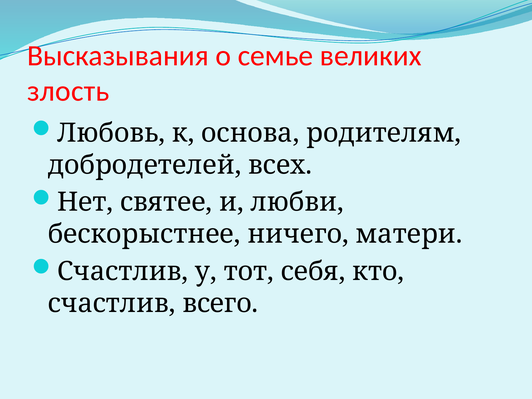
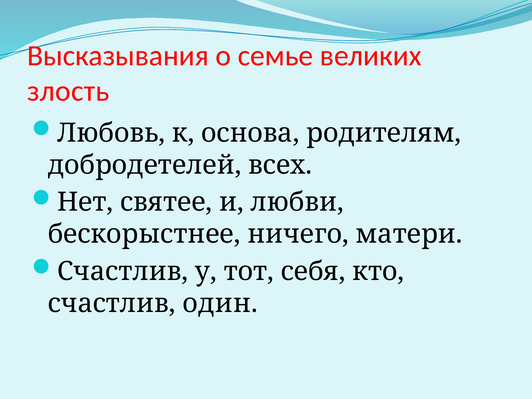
всего: всего -> один (220, 303)
